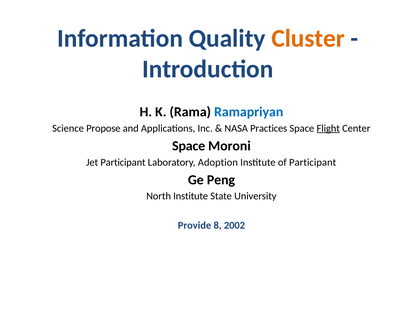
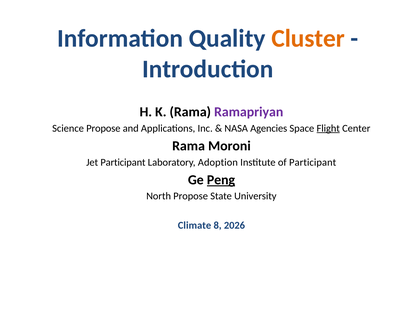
Ramapriyan colour: blue -> purple (249, 112)
Practices: Practices -> Agencies (269, 128)
Space: Space -> Rama (189, 146)
Peng underline: none -> present (221, 180)
North Institute: Institute -> Propose (191, 196)
Provide: Provide -> Climate (195, 225)
2002: 2002 -> 2026 (234, 225)
